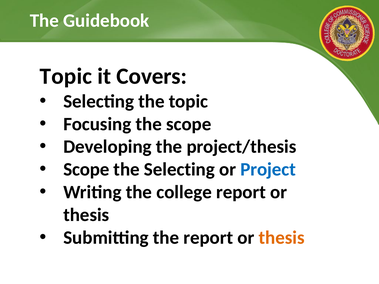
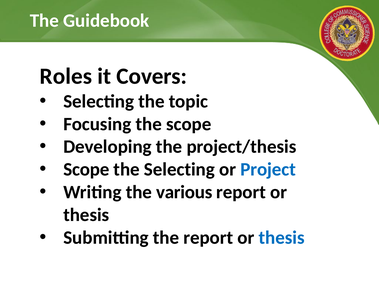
Topic: Topic -> Roles (66, 76)
college: college -> various (184, 192)
thesis colour: orange -> blue (282, 238)
